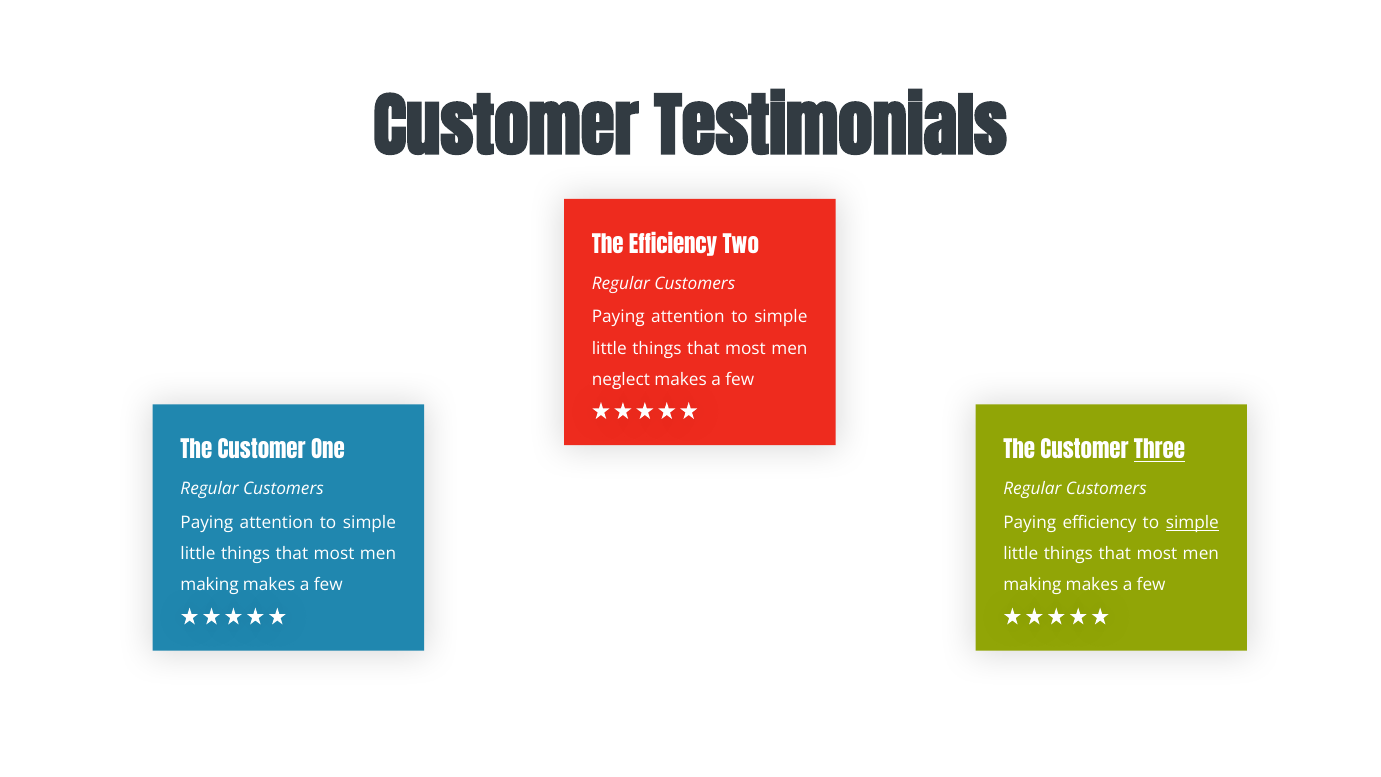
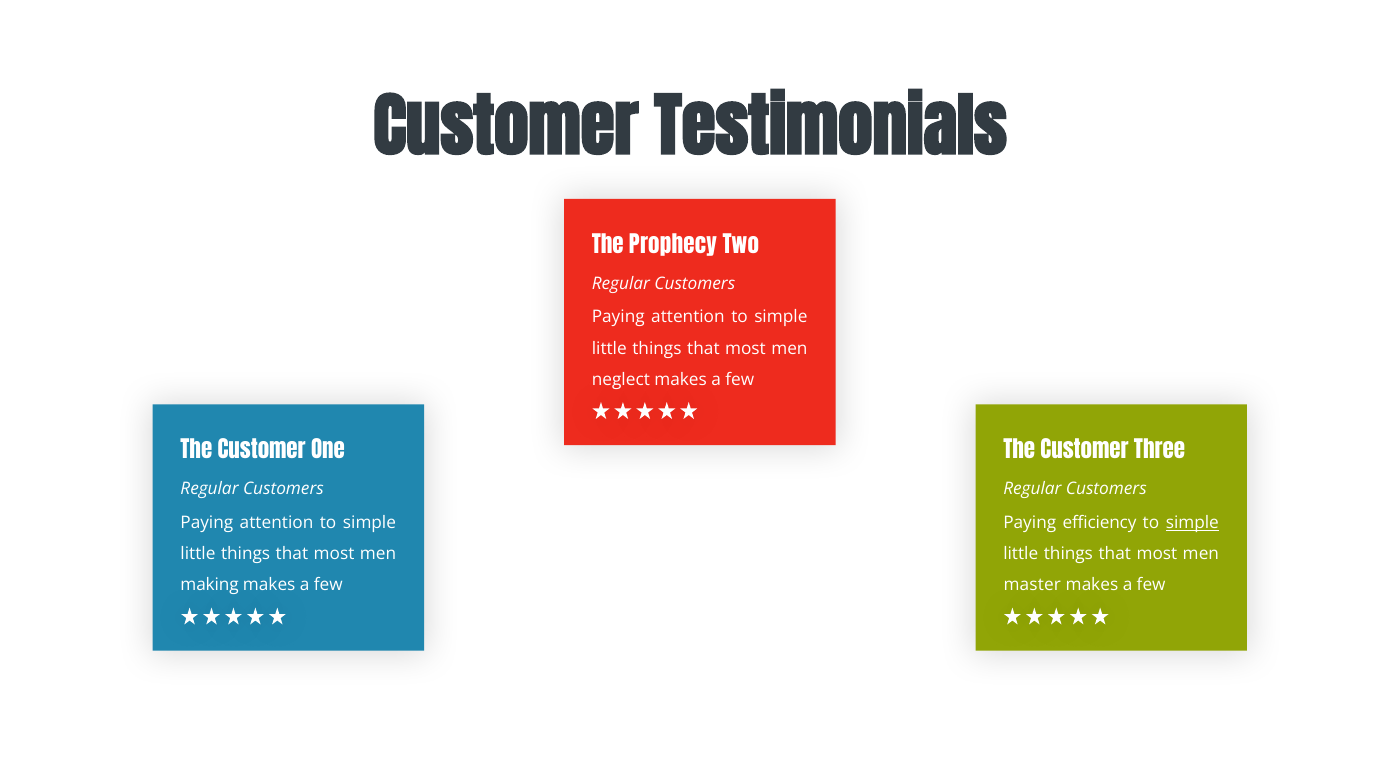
The Efficiency: Efficiency -> Prophecy (673, 246)
Three underline: present -> none (1159, 451)
making: making -> master (1032, 585)
